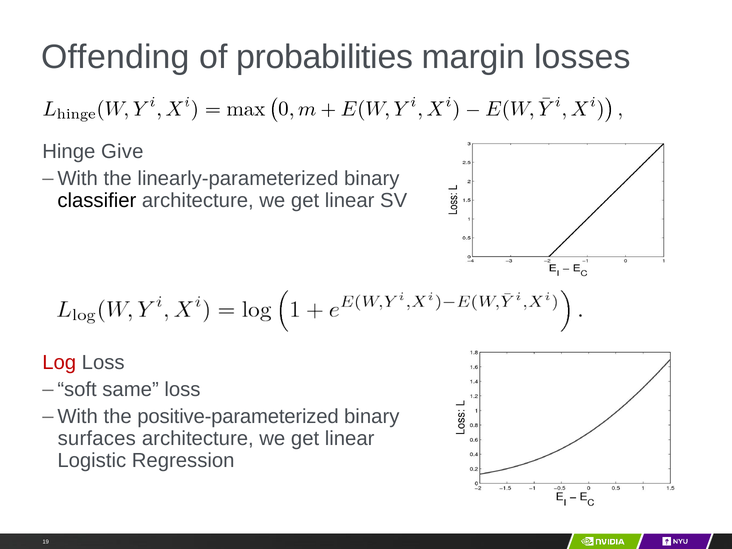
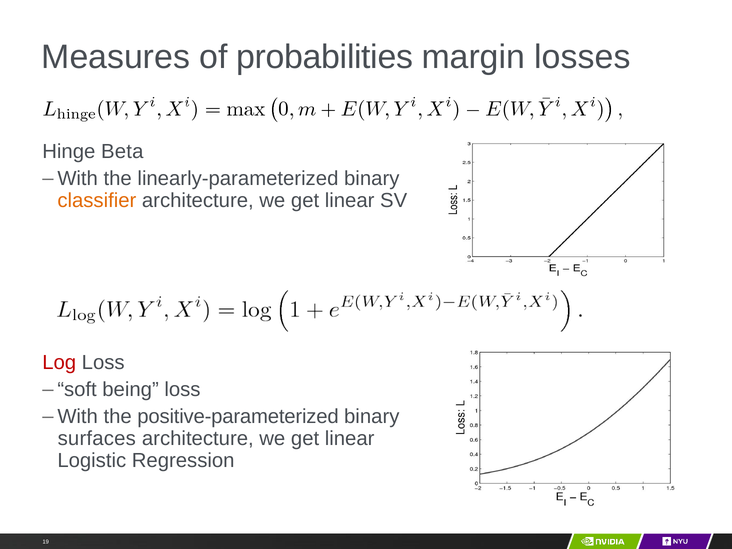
Offending: Offending -> Measures (116, 57)
Give: Give -> Beta (122, 152)
classifier colour: black -> orange (97, 201)
same: same -> being (131, 390)
